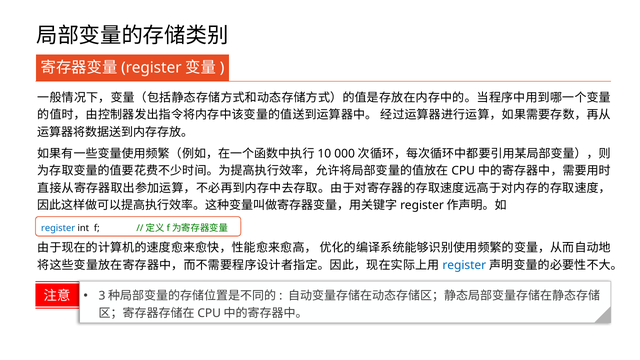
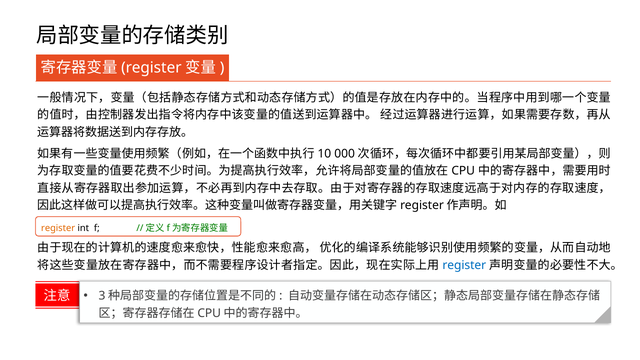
register colour: blue -> orange (58, 228)
